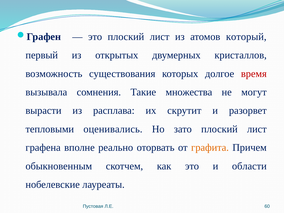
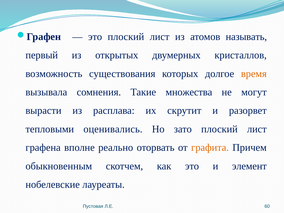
который: который -> называть (246, 37)
время colour: red -> orange (254, 74)
области: области -> элемент (249, 166)
